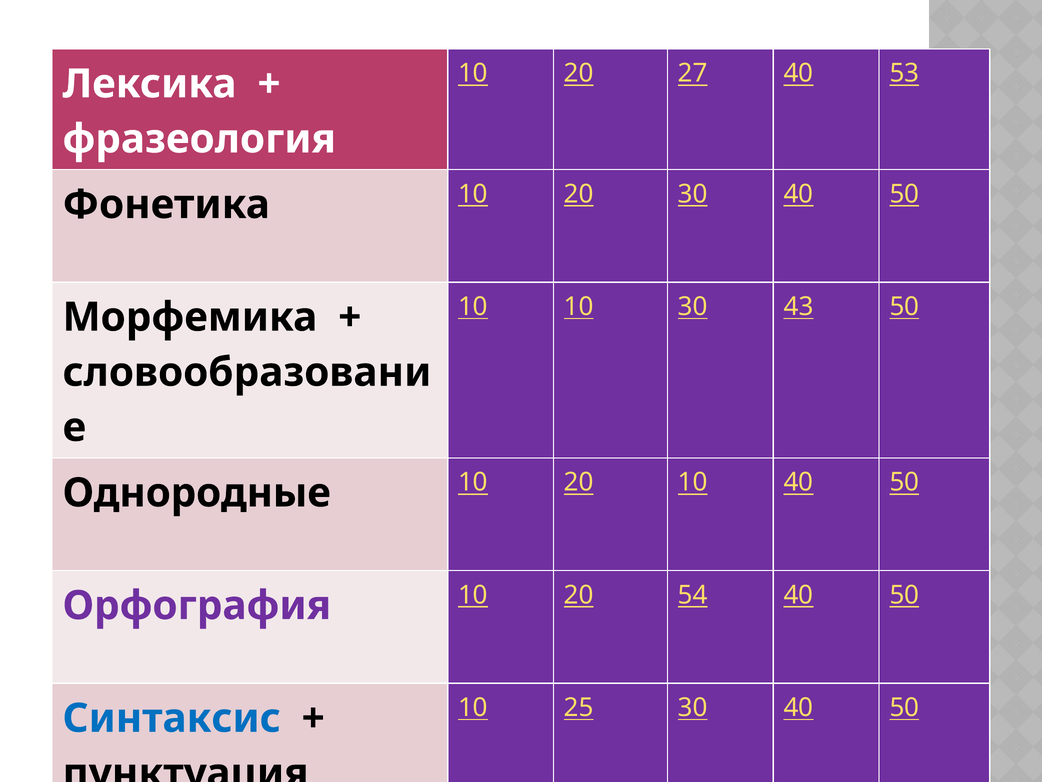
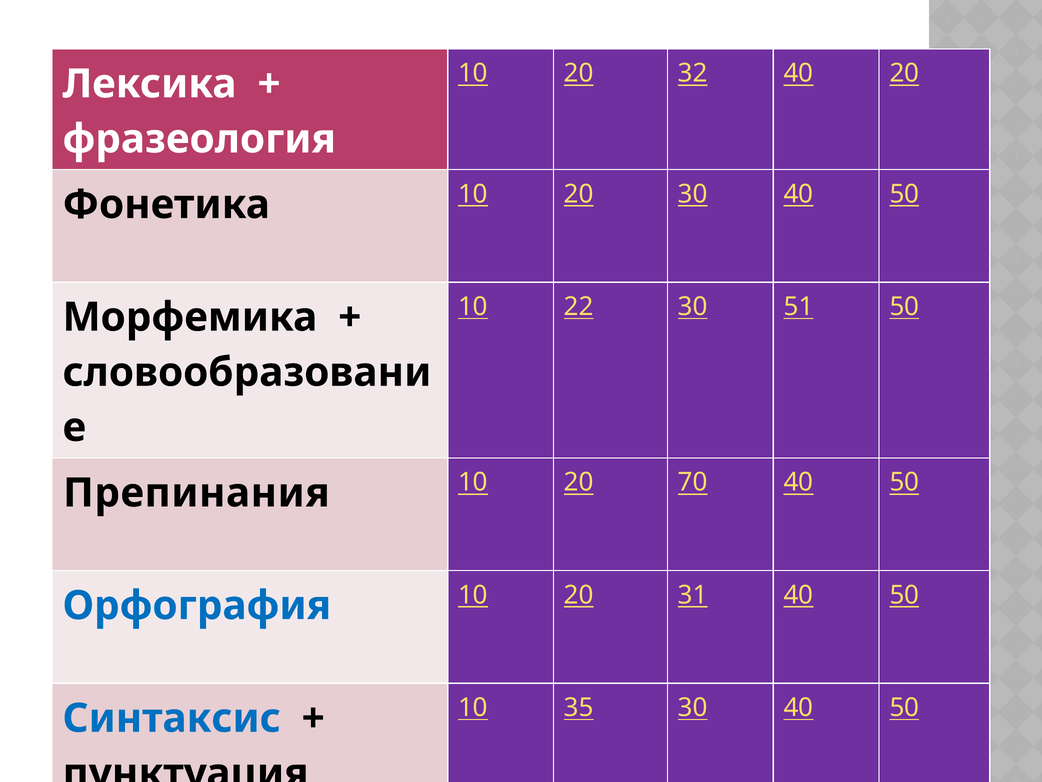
27: 27 -> 32 (693, 73)
40 53: 53 -> 20 (904, 73)
10 10: 10 -> 22 (579, 306)
43: 43 -> 51 (799, 306)
Однородные: Однородные -> Препинания (196, 493)
20 10: 10 -> 70 (693, 482)
Орфография colour: purple -> blue (197, 605)
54: 54 -> 31 (693, 595)
25: 25 -> 35 (579, 707)
